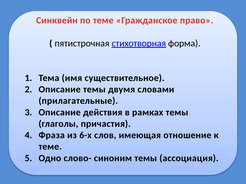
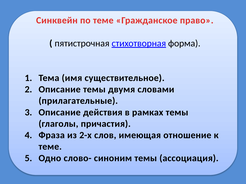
6-х: 6-х -> 2-х (85, 136)
